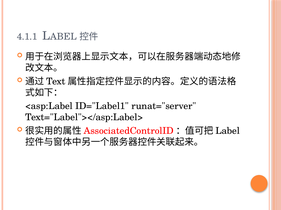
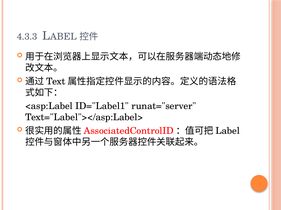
4.1.1: 4.1.1 -> 4.3.3 (27, 37)
